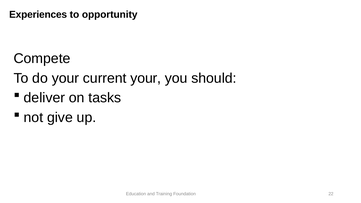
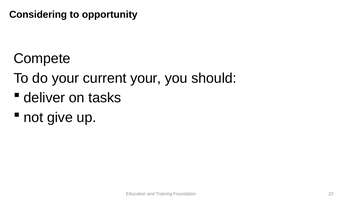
Experiences: Experiences -> Considering (38, 15)
